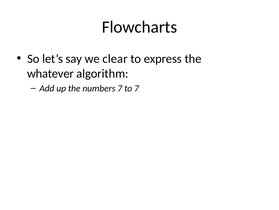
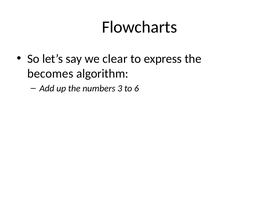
whatever: whatever -> becomes (50, 73)
numbers 7: 7 -> 3 (120, 88)
to 7: 7 -> 6 (137, 88)
